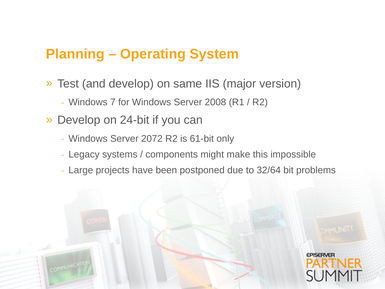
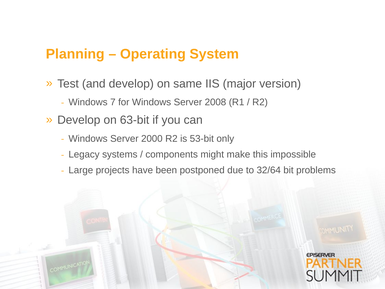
24-bit: 24-bit -> 63-bit (135, 120)
2072: 2072 -> 2000 (152, 139)
61-bit: 61-bit -> 53-bit (202, 139)
